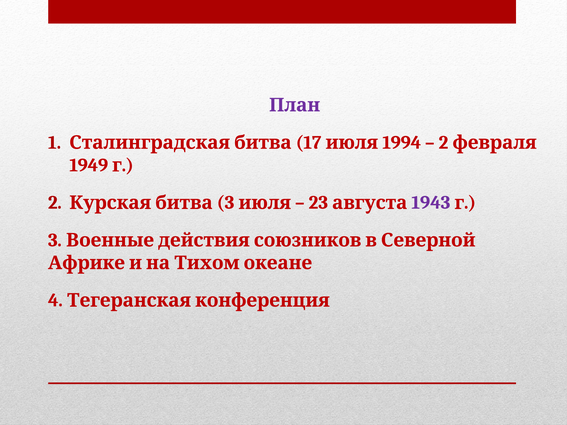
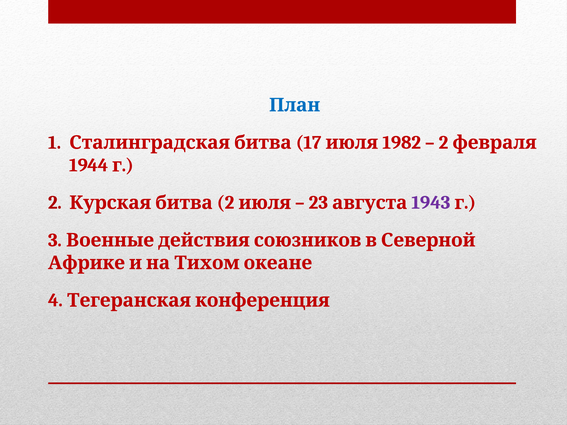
План colour: purple -> blue (295, 105)
1994: 1994 -> 1982 (402, 143)
1949: 1949 -> 1944 (89, 165)
2 3: 3 -> 2 (226, 203)
